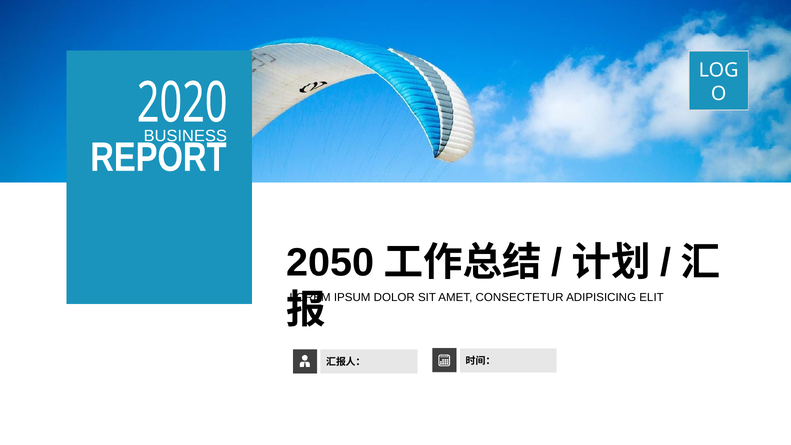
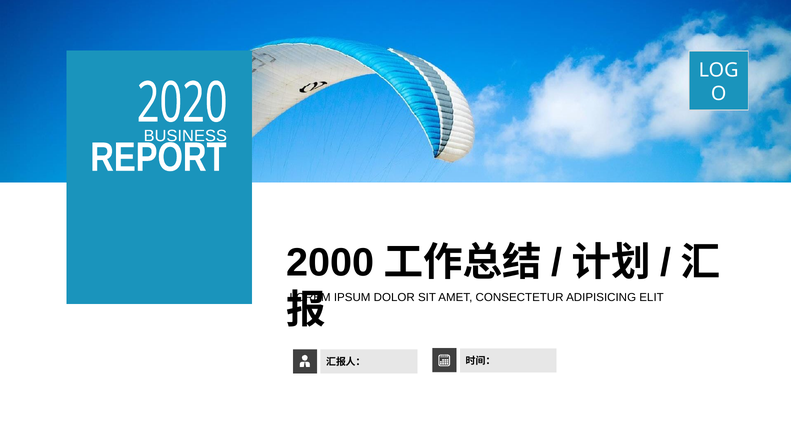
2050: 2050 -> 2000 (330, 263)
